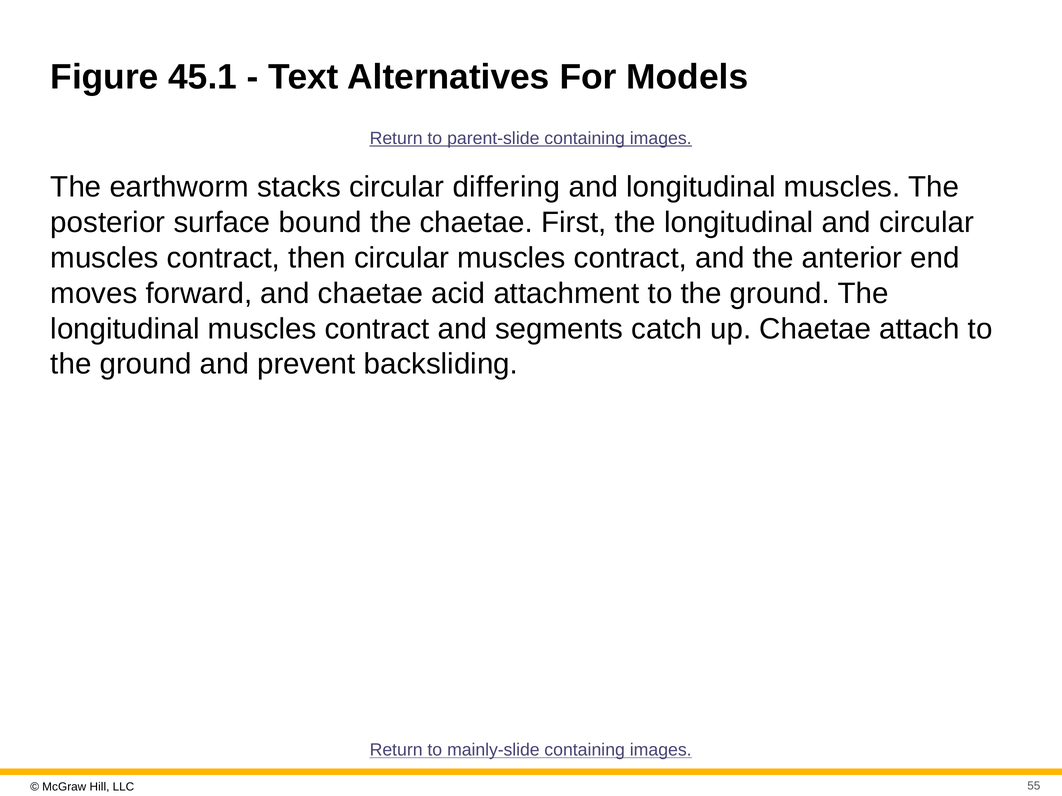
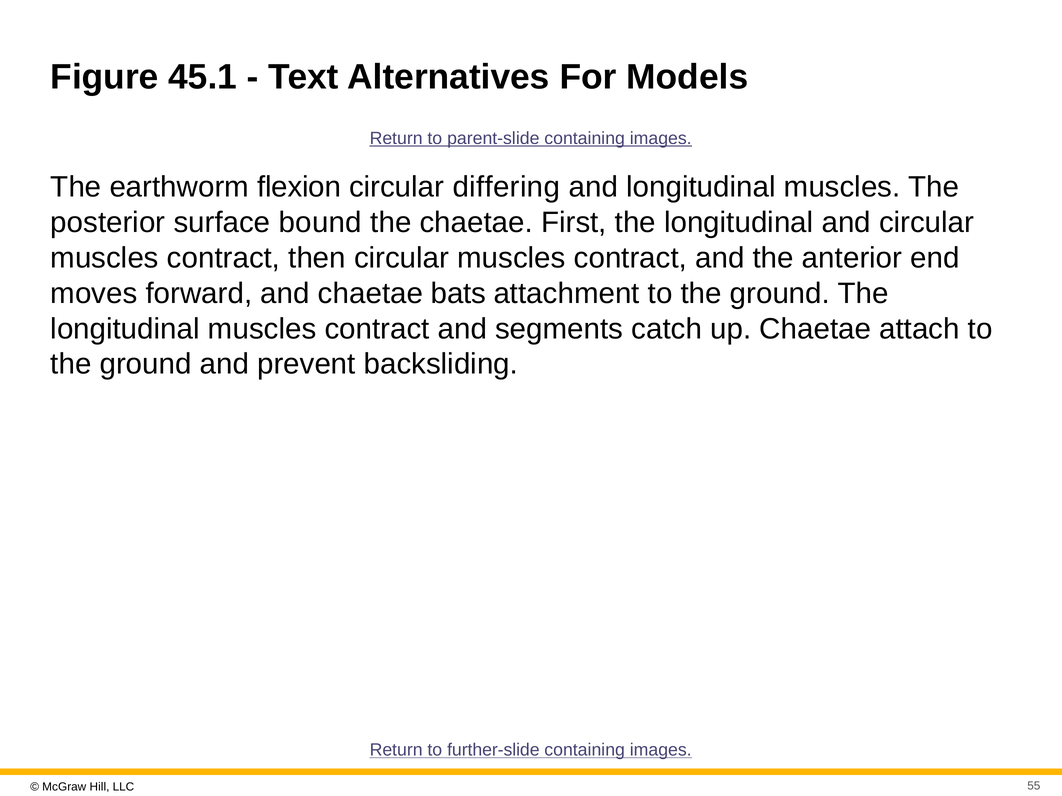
stacks: stacks -> flexion (299, 187)
acid: acid -> bats (458, 294)
mainly-slide: mainly-slide -> further-slide (493, 751)
